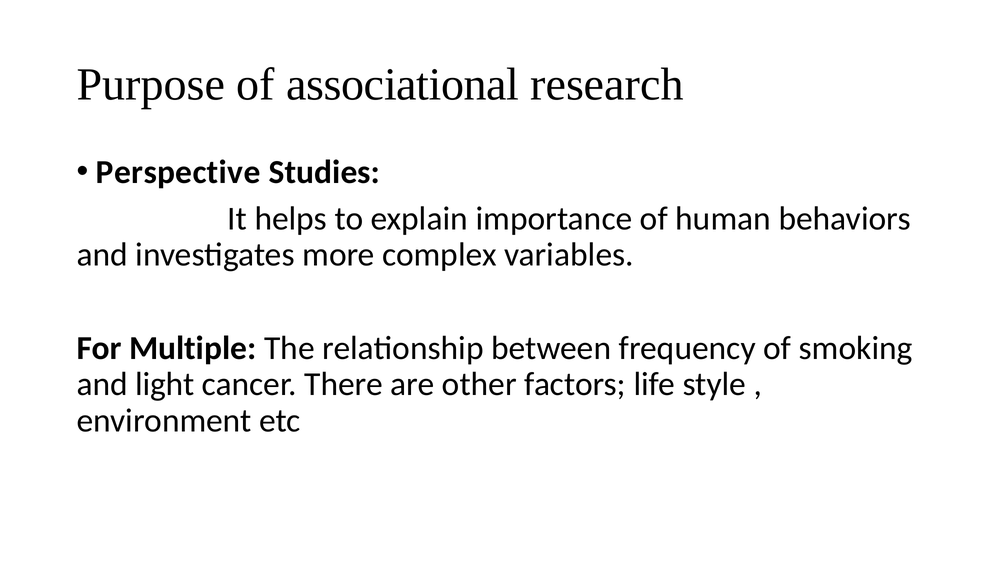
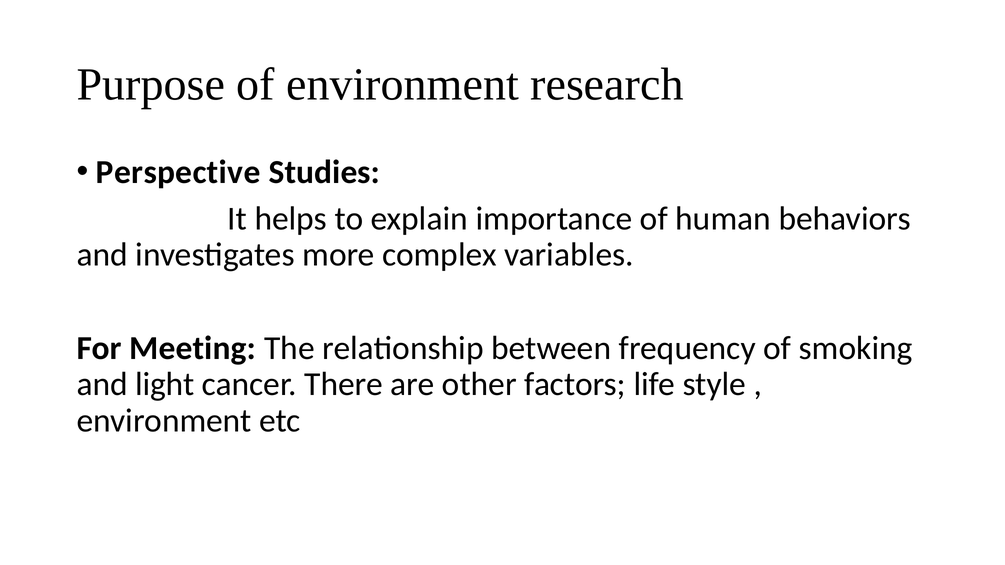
of associational: associational -> environment (403, 84)
Multiple: Multiple -> Meeting (193, 348)
